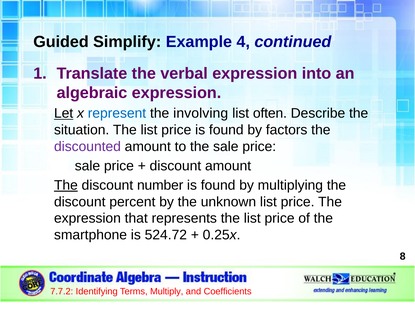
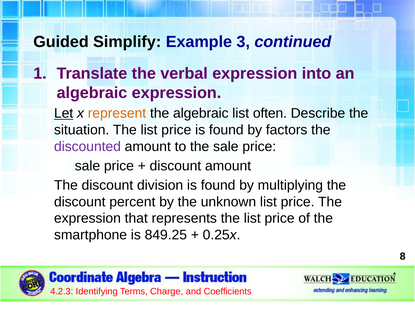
4: 4 -> 3 (243, 42)
represent colour: blue -> orange (117, 113)
the involving: involving -> algebraic (201, 113)
The underline: present -> none (66, 185)
number: number -> division (160, 185)
524.72: 524.72 -> 849.25 (166, 235)
7.7.2: 7.7.2 -> 4.2.3 (62, 292)
Multiply: Multiply -> Charge (167, 292)
